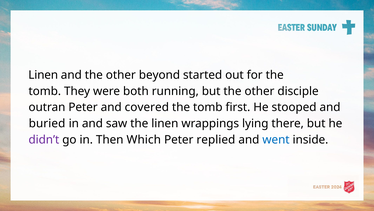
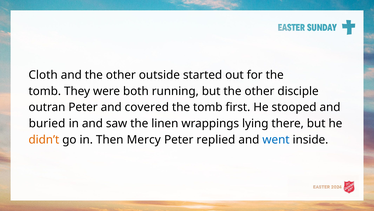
Linen: Linen -> Cloth (43, 75)
beyond: beyond -> outside (159, 75)
didn’t colour: purple -> orange (44, 139)
Which: Which -> Mercy (144, 139)
